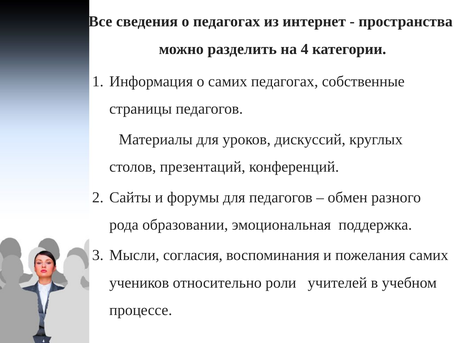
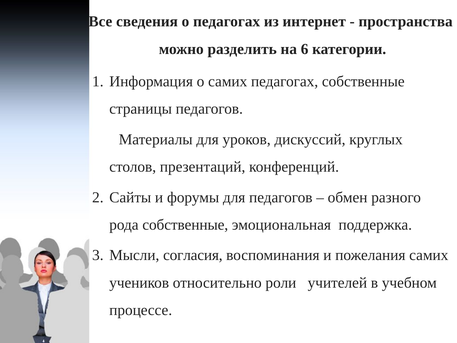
4: 4 -> 6 (305, 49)
рода образовании: образовании -> собственные (185, 225)
